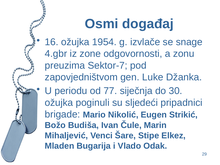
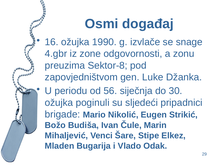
1954: 1954 -> 1990 (104, 42)
Sektor-7: Sektor-7 -> Sektor-8 (108, 66)
77: 77 -> 56 (110, 91)
